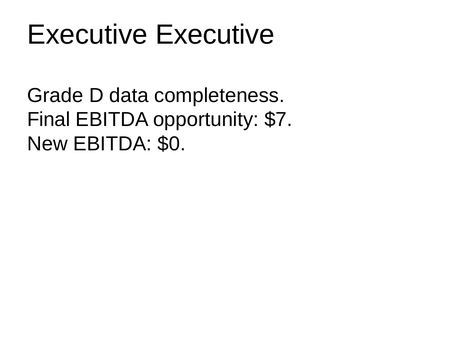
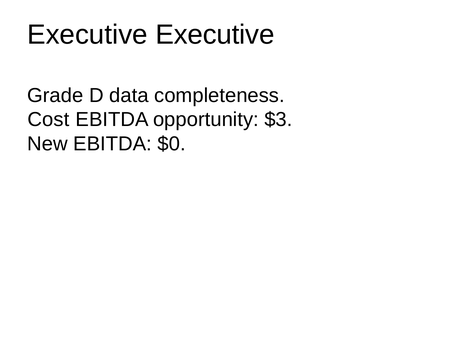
Final: Final -> Cost (48, 120)
$7: $7 -> $3 (278, 120)
